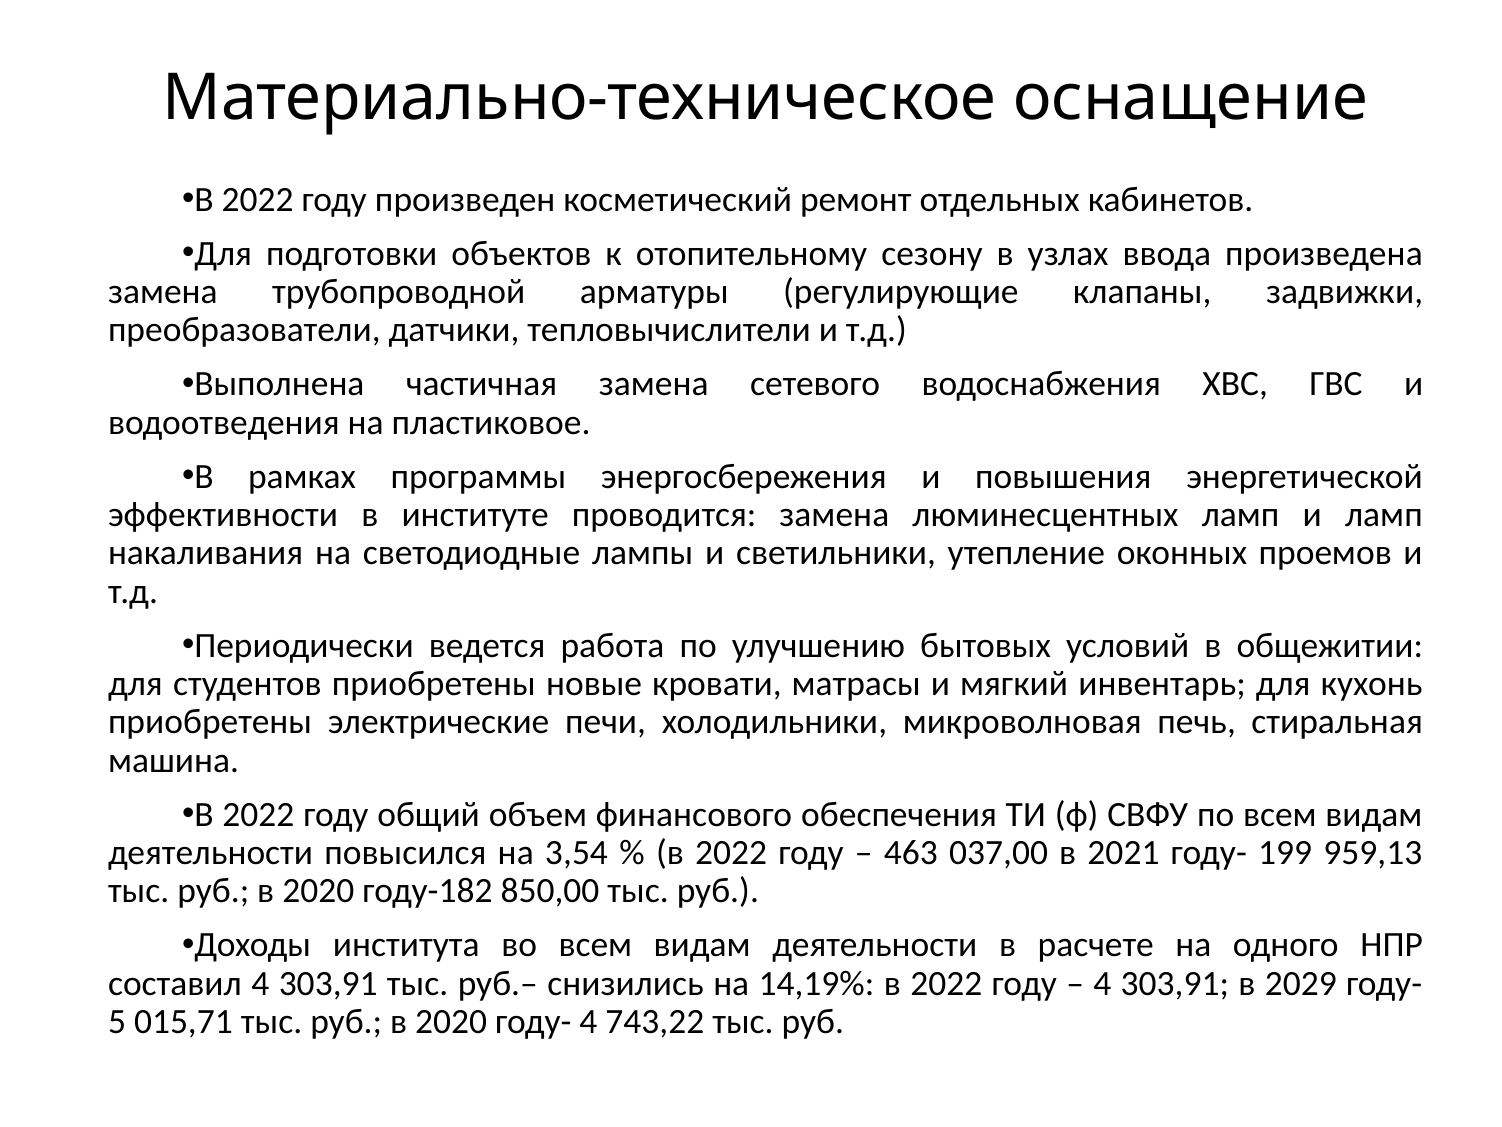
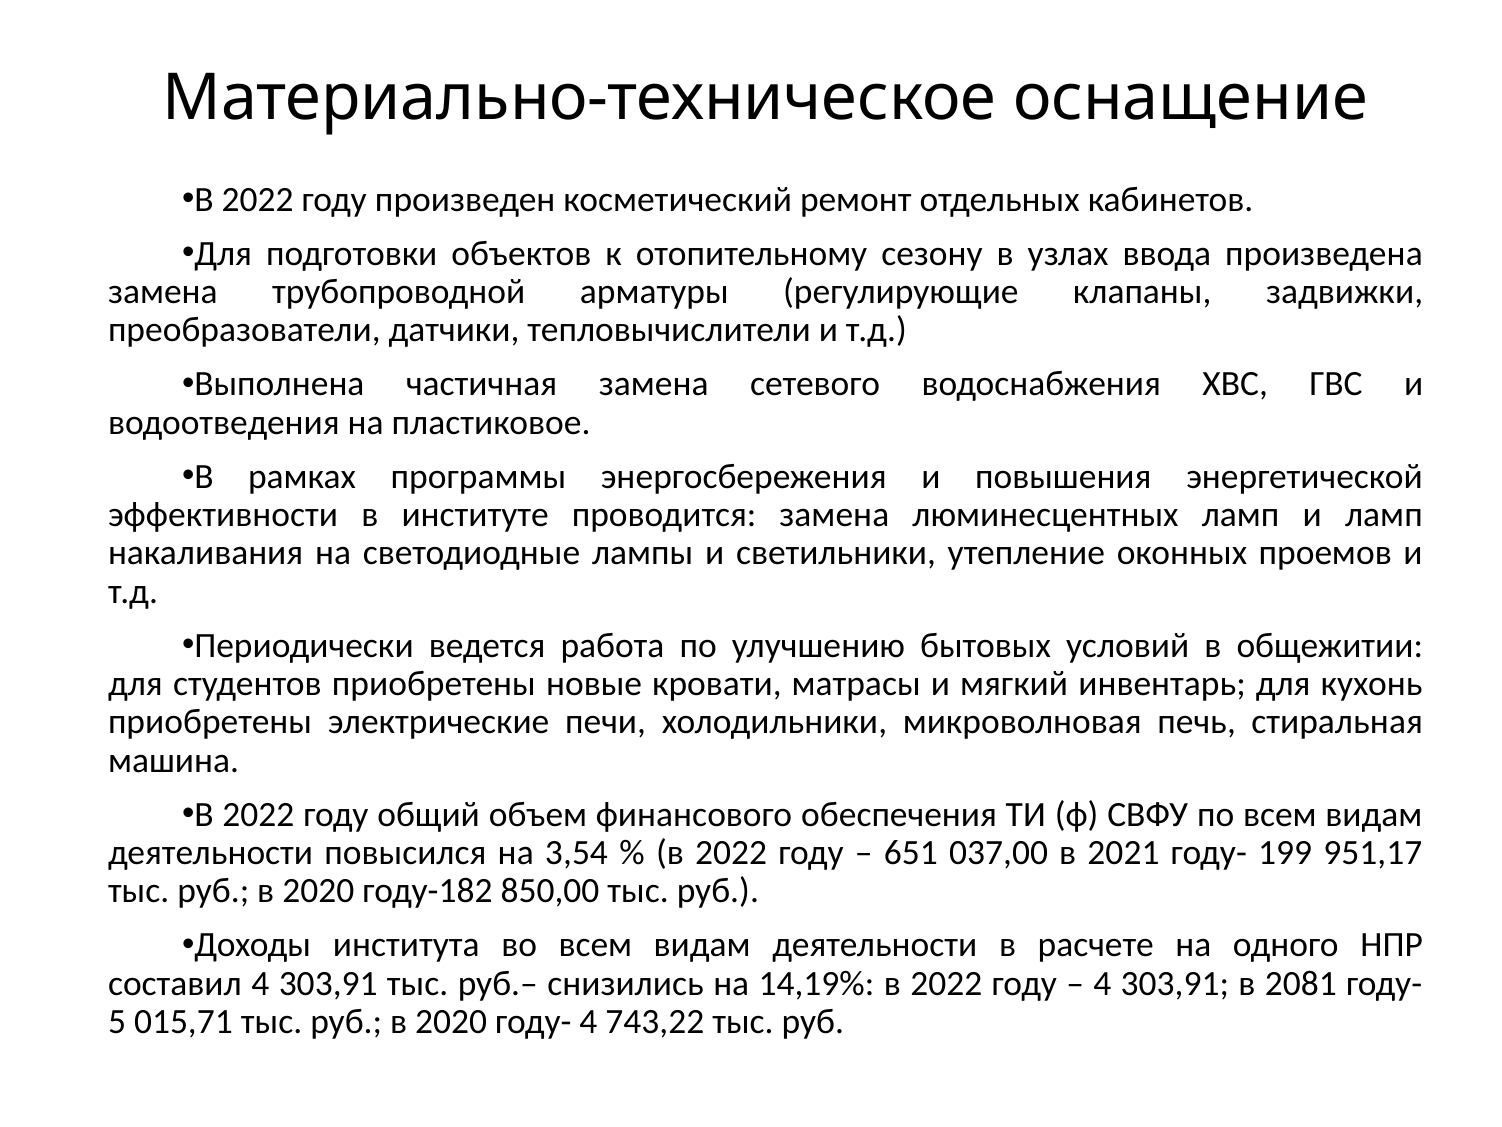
463: 463 -> 651 (911, 852)
959,13: 959,13 -> 951,17 (1373, 852)
2029: 2029 -> 2081 (1301, 983)
